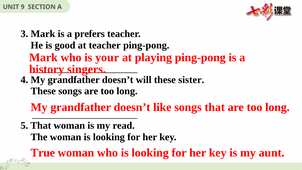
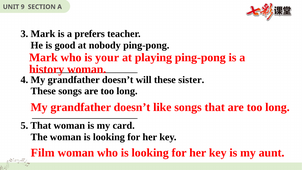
at teacher: teacher -> nobody (105, 45)
history singers: singers -> woman (87, 69)
read: read -> card (124, 126)
True: True -> Film (43, 153)
